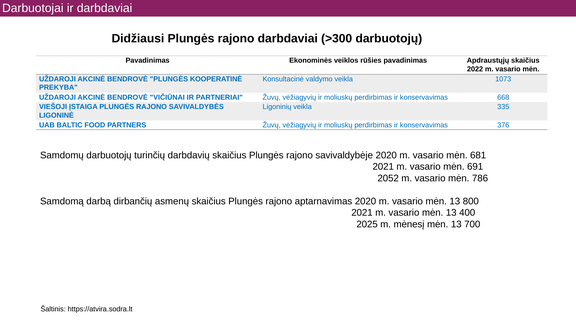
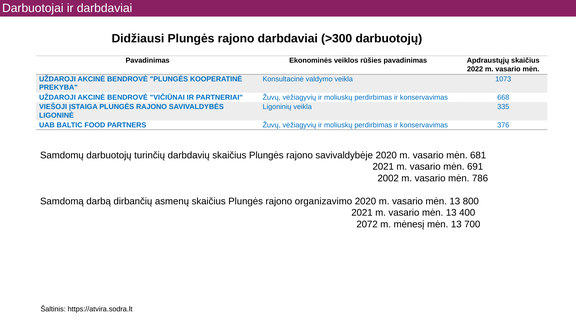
2052: 2052 -> 2002 (388, 178)
aptarnavimas: aptarnavimas -> organizavimo (323, 201)
2025: 2025 -> 2072 (367, 224)
